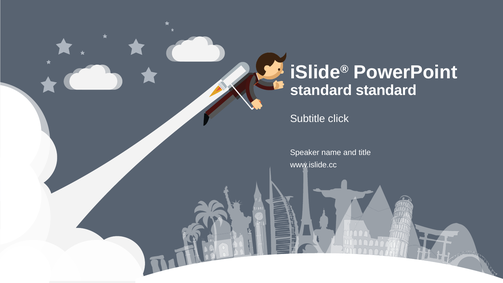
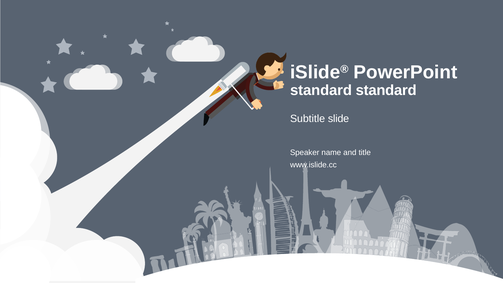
click: click -> slide (339, 119)
